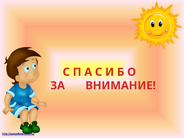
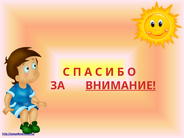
ВНИМАНИЕ underline: none -> present (121, 86)
